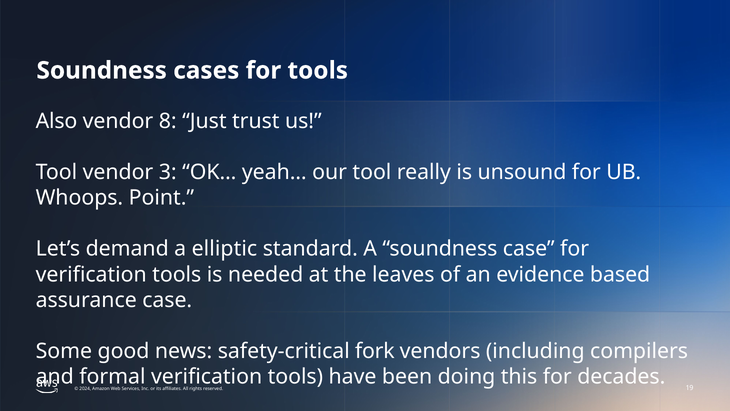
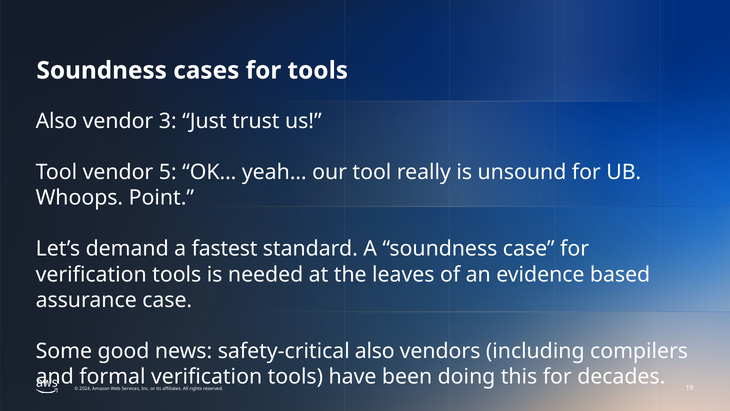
8: 8 -> 3 (168, 121)
3: 3 -> 5 (168, 172)
elliptic: elliptic -> fastest (225, 249)
safety-critical fork: fork -> also (375, 351)
